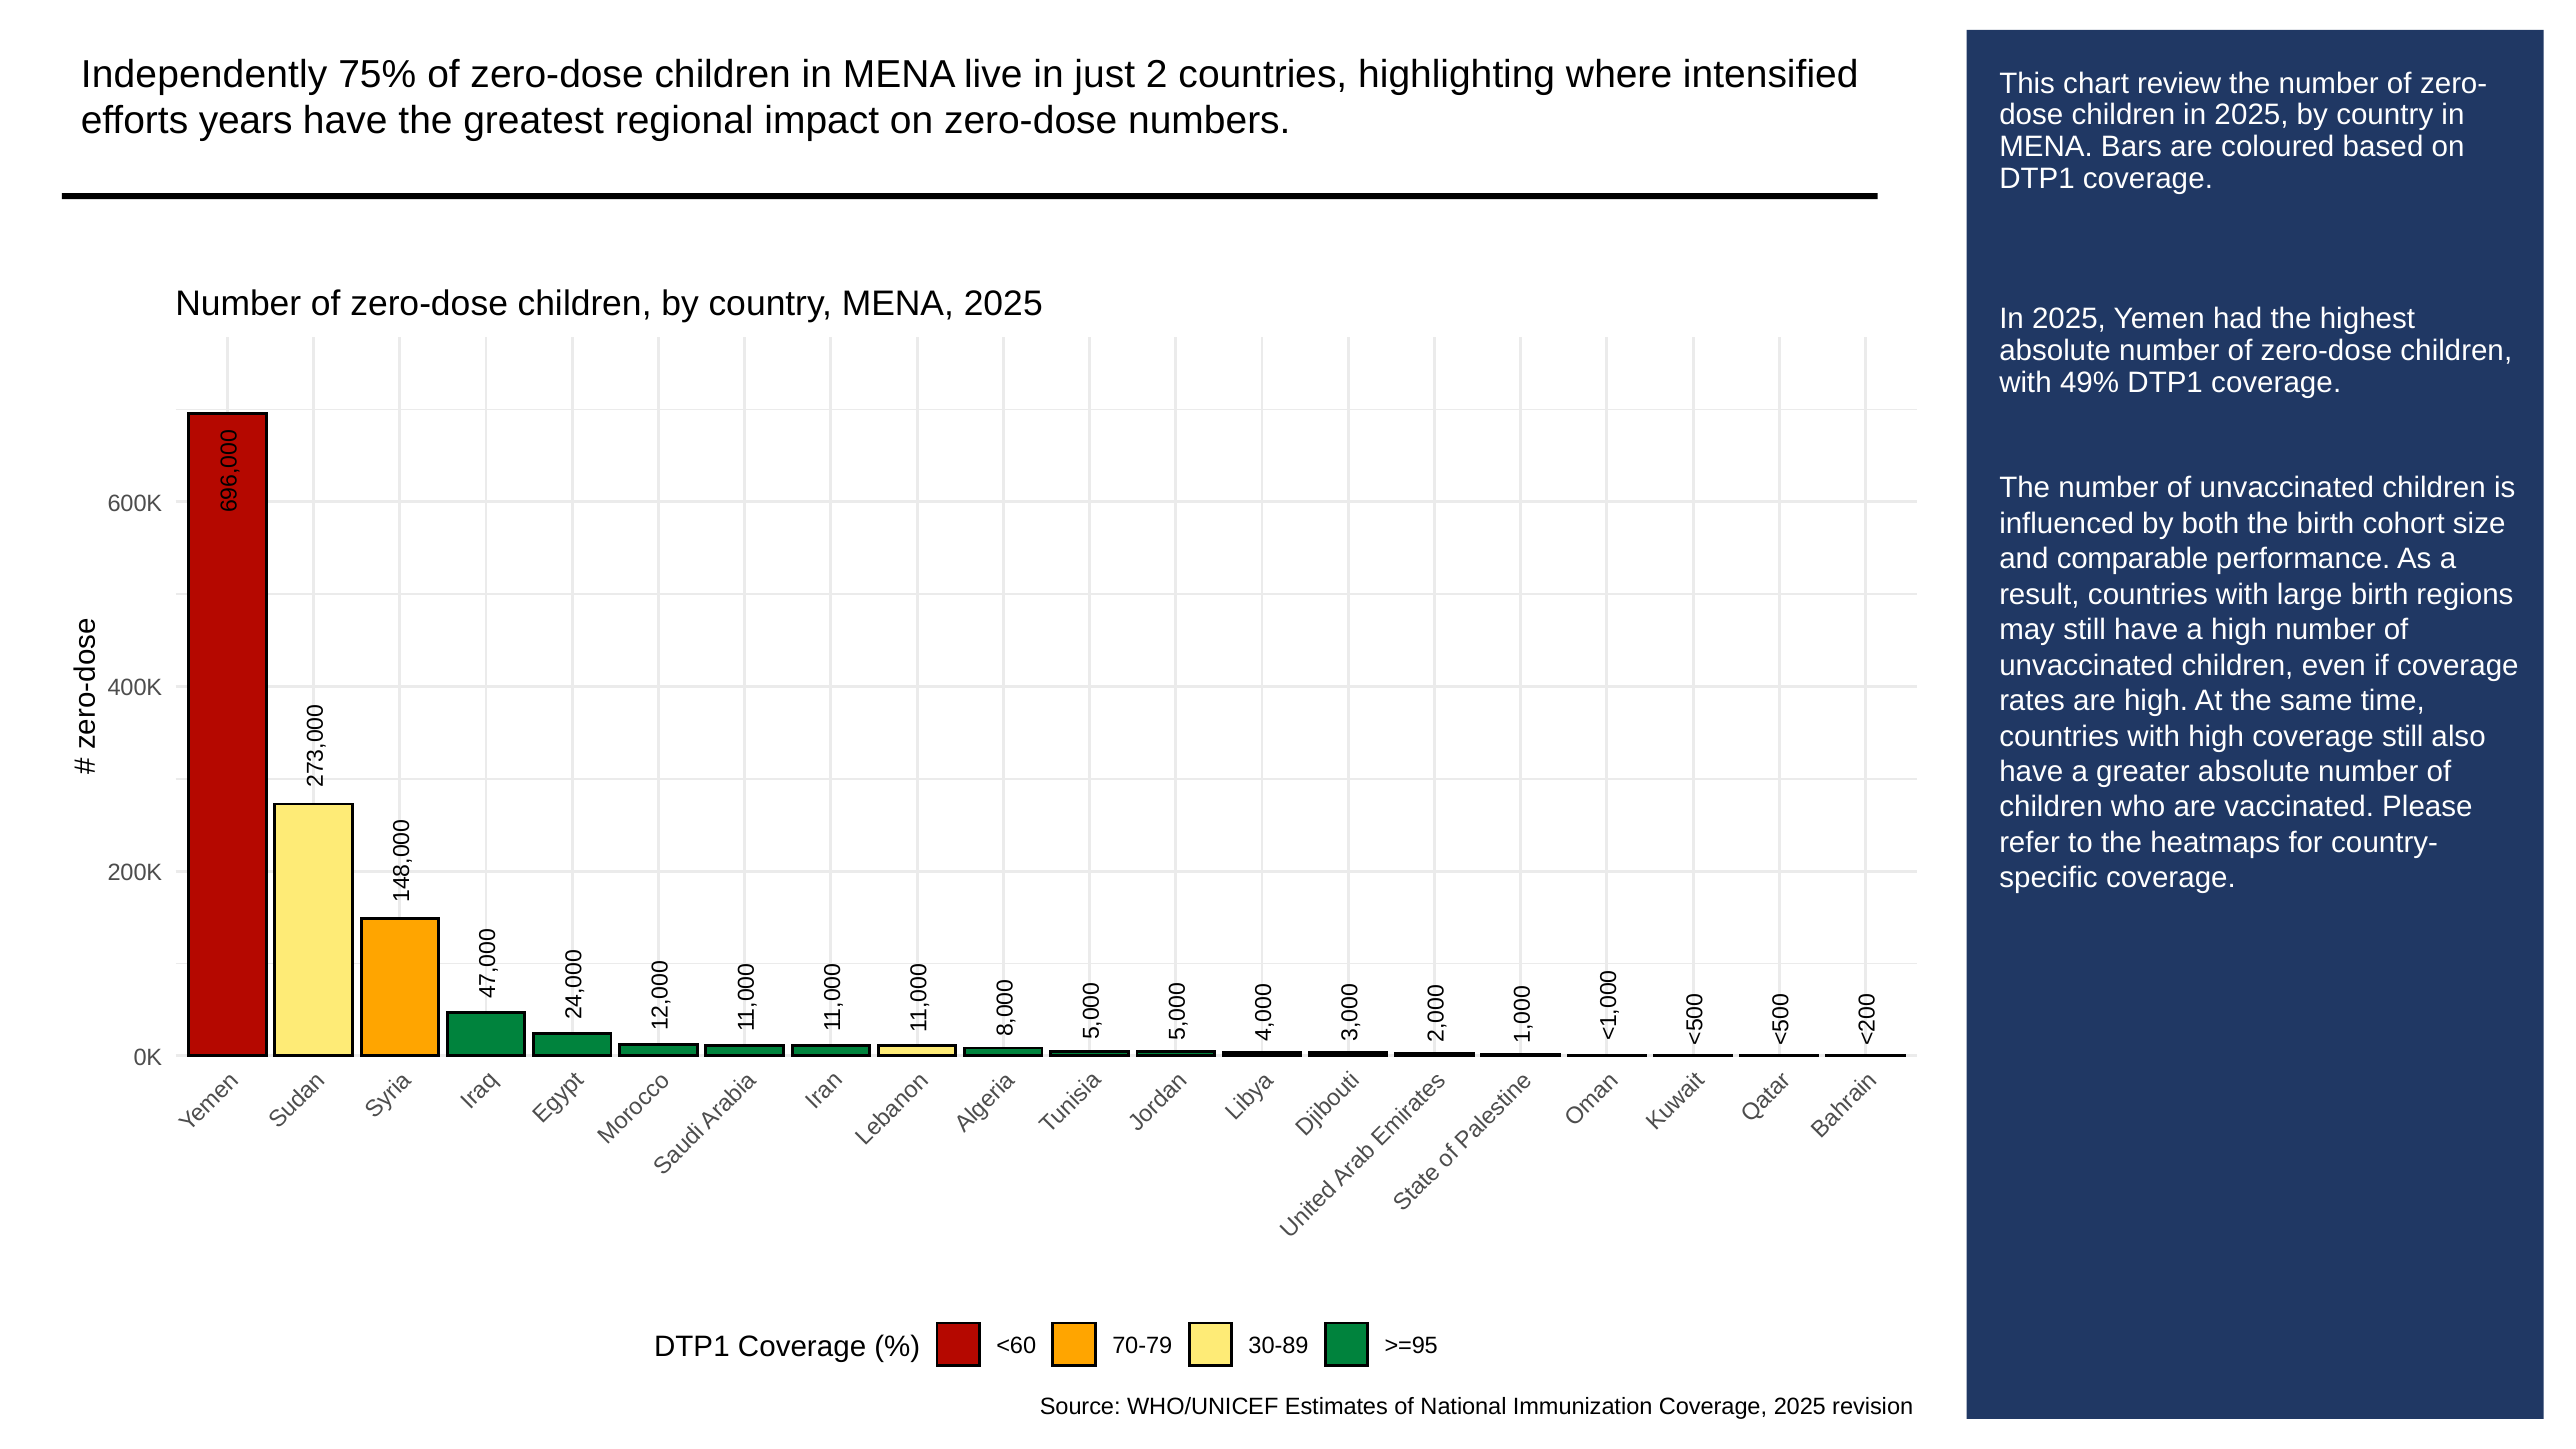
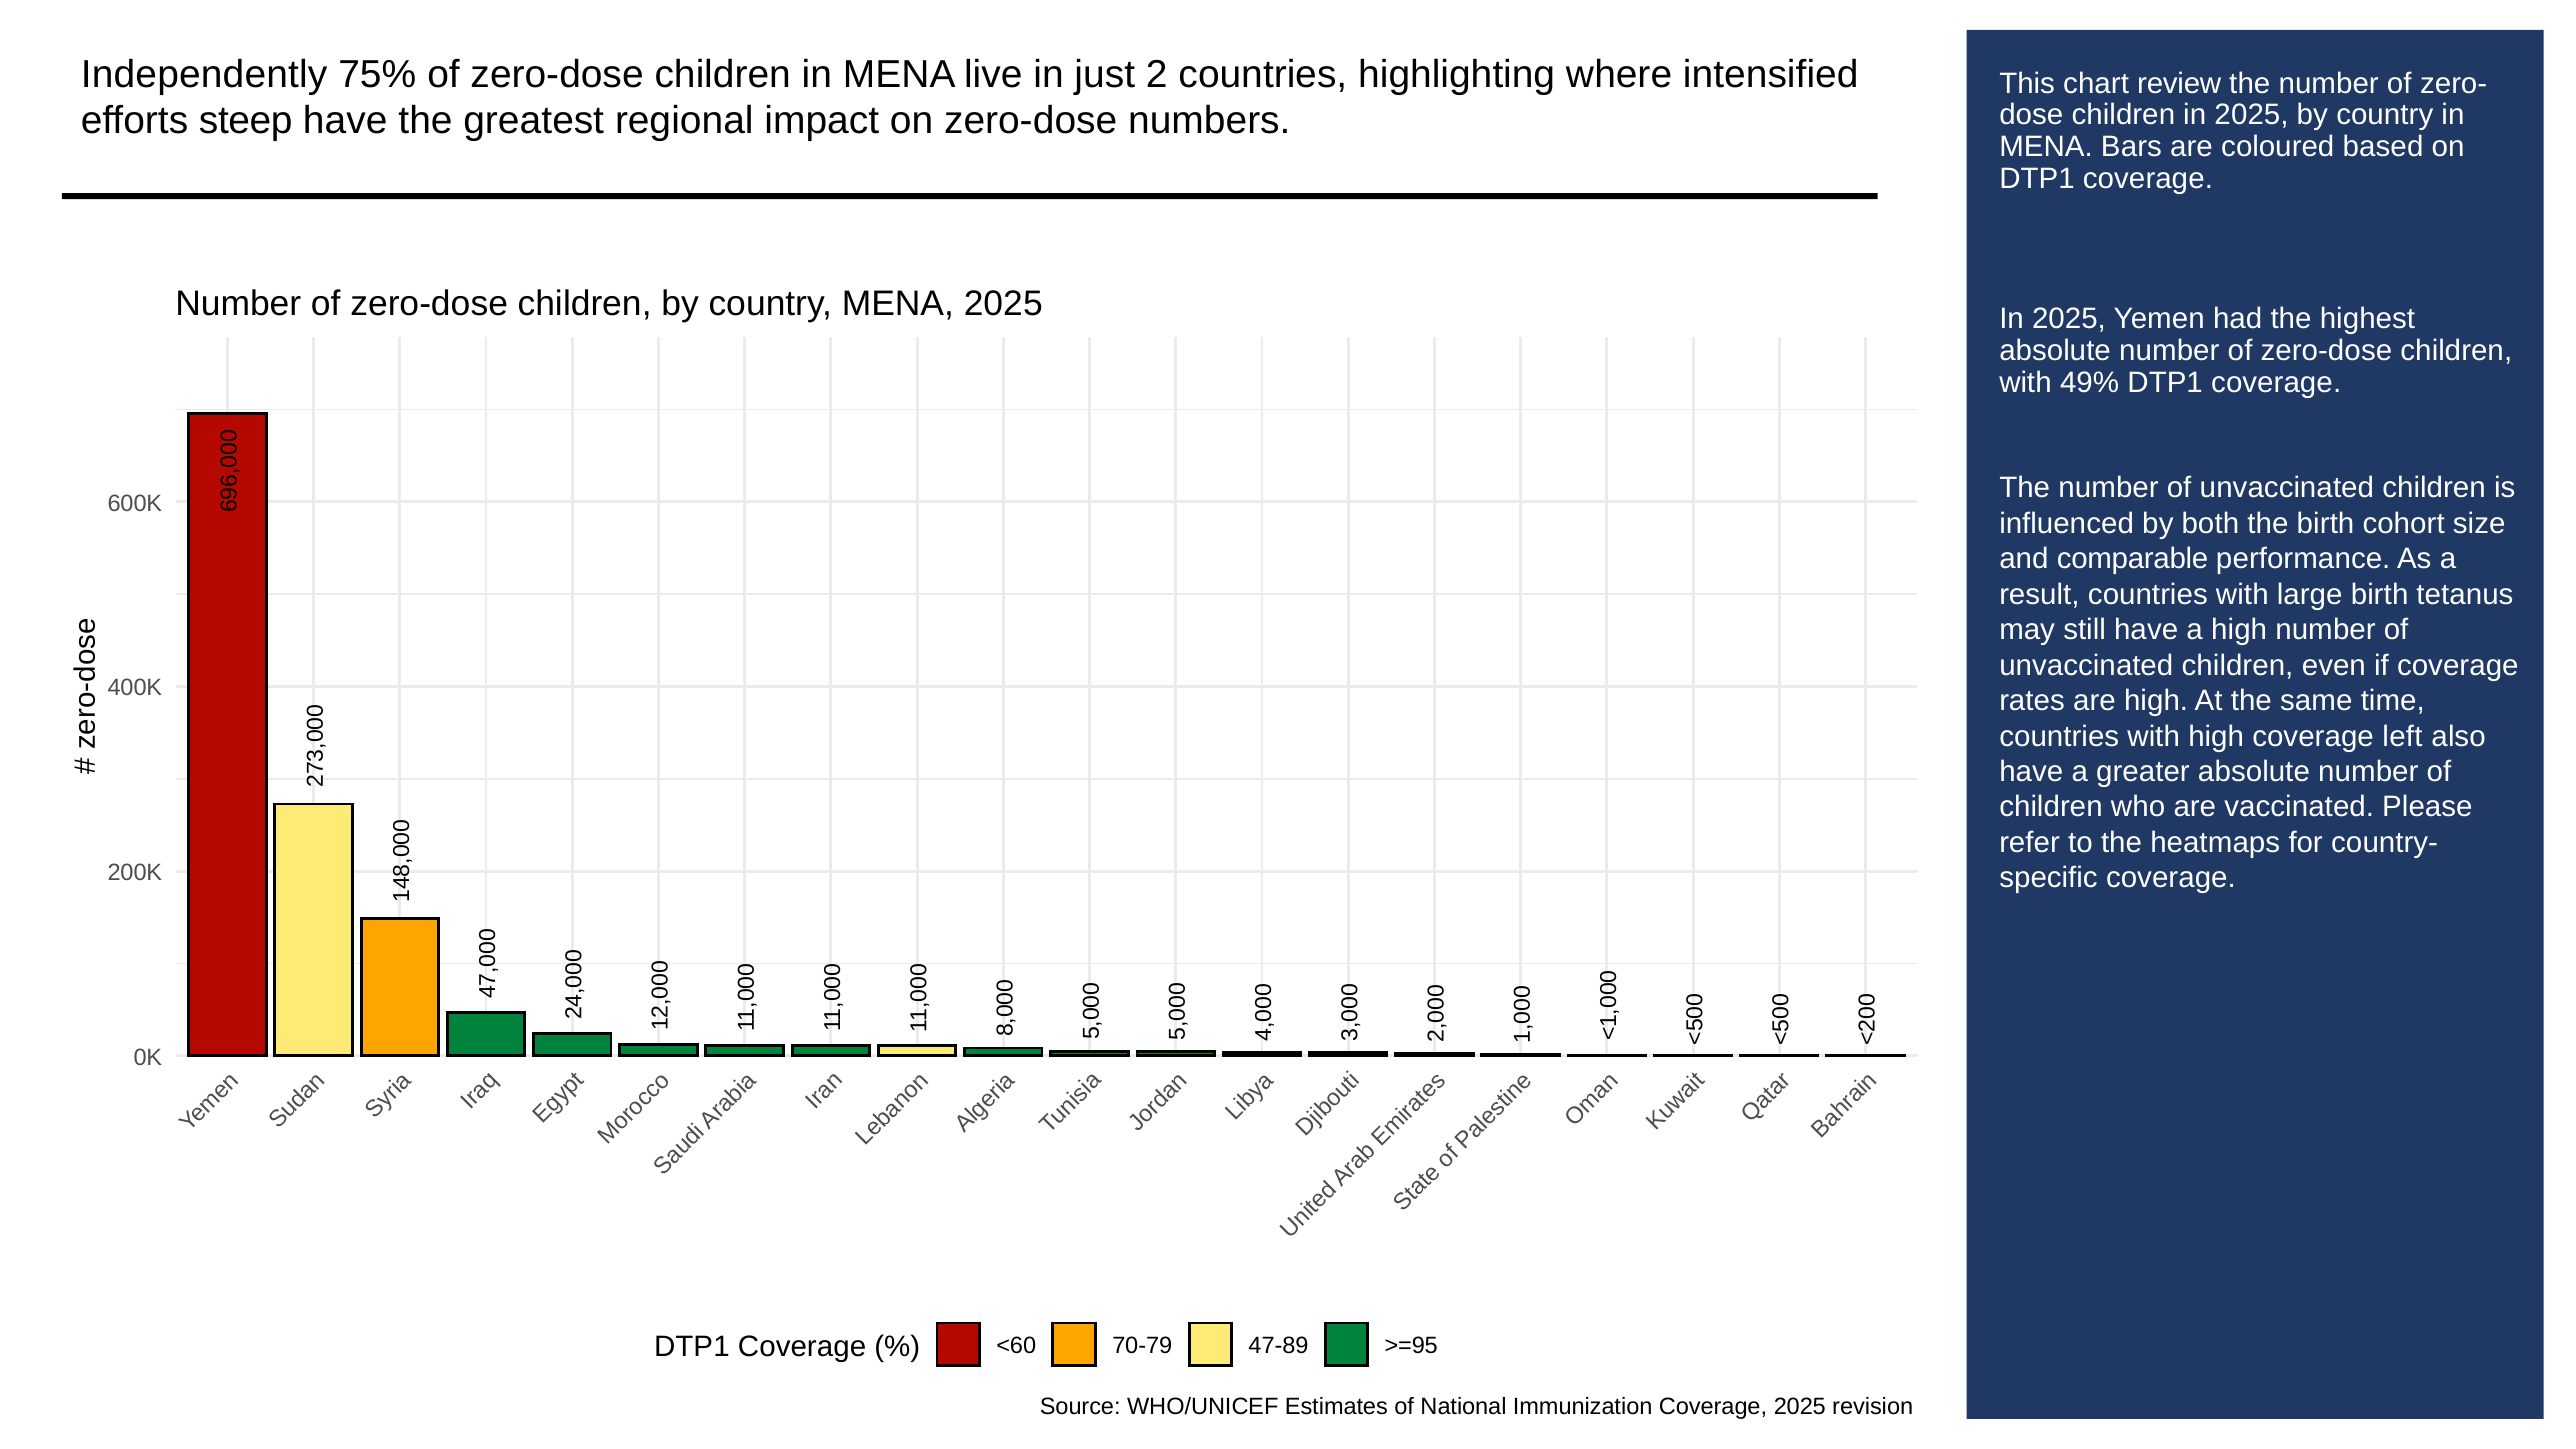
years: years -> steep (246, 121)
regions: regions -> tetanus (2465, 594)
coverage still: still -> left (2403, 736)
30-89: 30-89 -> 47-89 (1279, 1346)
